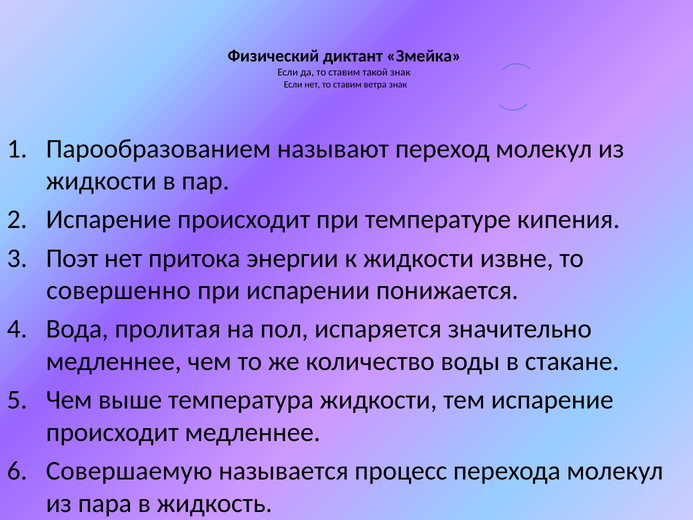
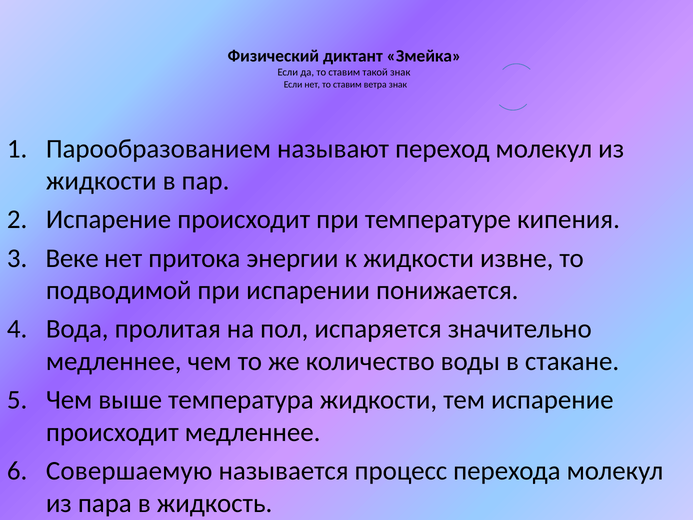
Поэт: Поэт -> Веке (72, 258)
совершенно: совершенно -> подводимой (119, 290)
